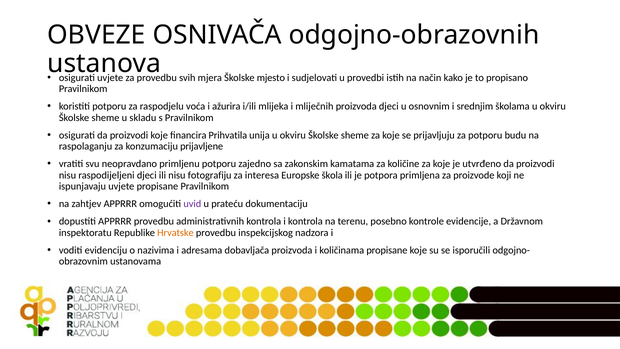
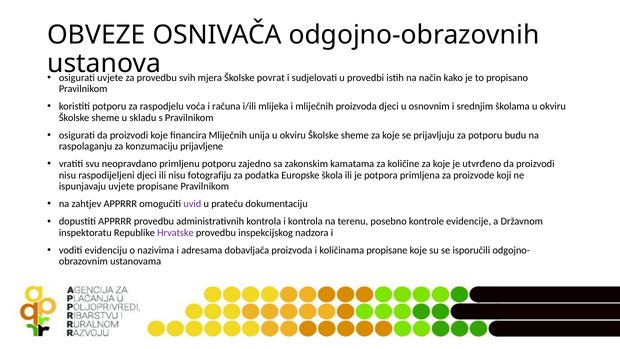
mjesto: mjesto -> povrat (271, 78)
ažurira: ažurira -> računa (226, 106)
financira Prihvatila: Prihvatila -> Mliječnih (228, 135)
interesa: interesa -> podatka (262, 175)
Hrvatske colour: orange -> purple (175, 233)
